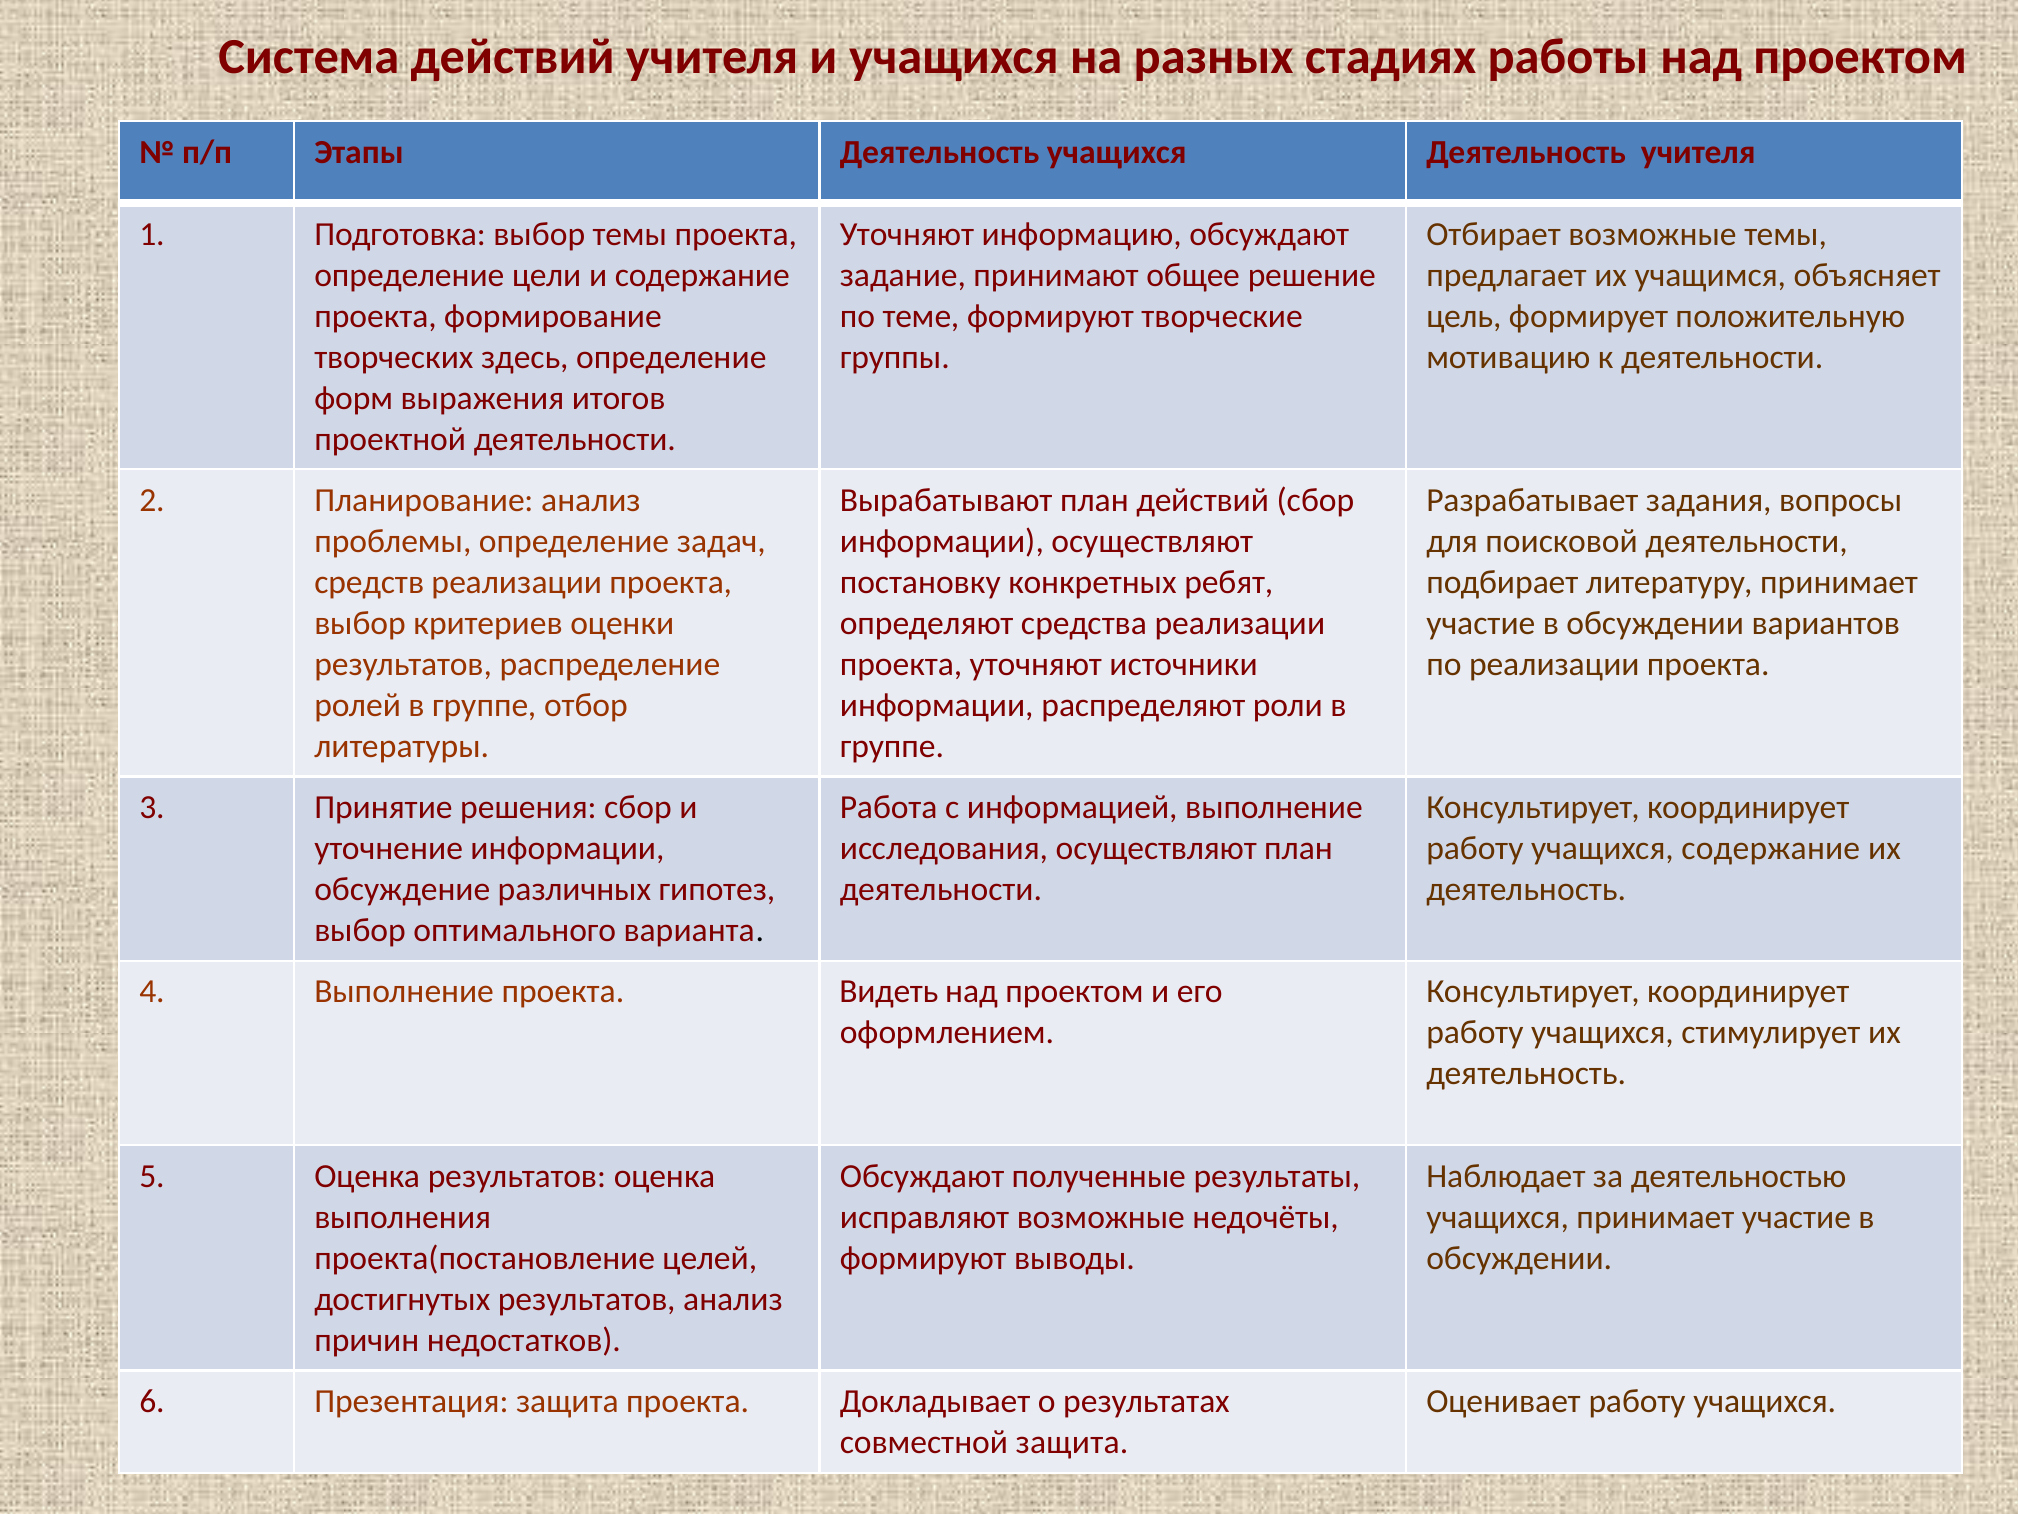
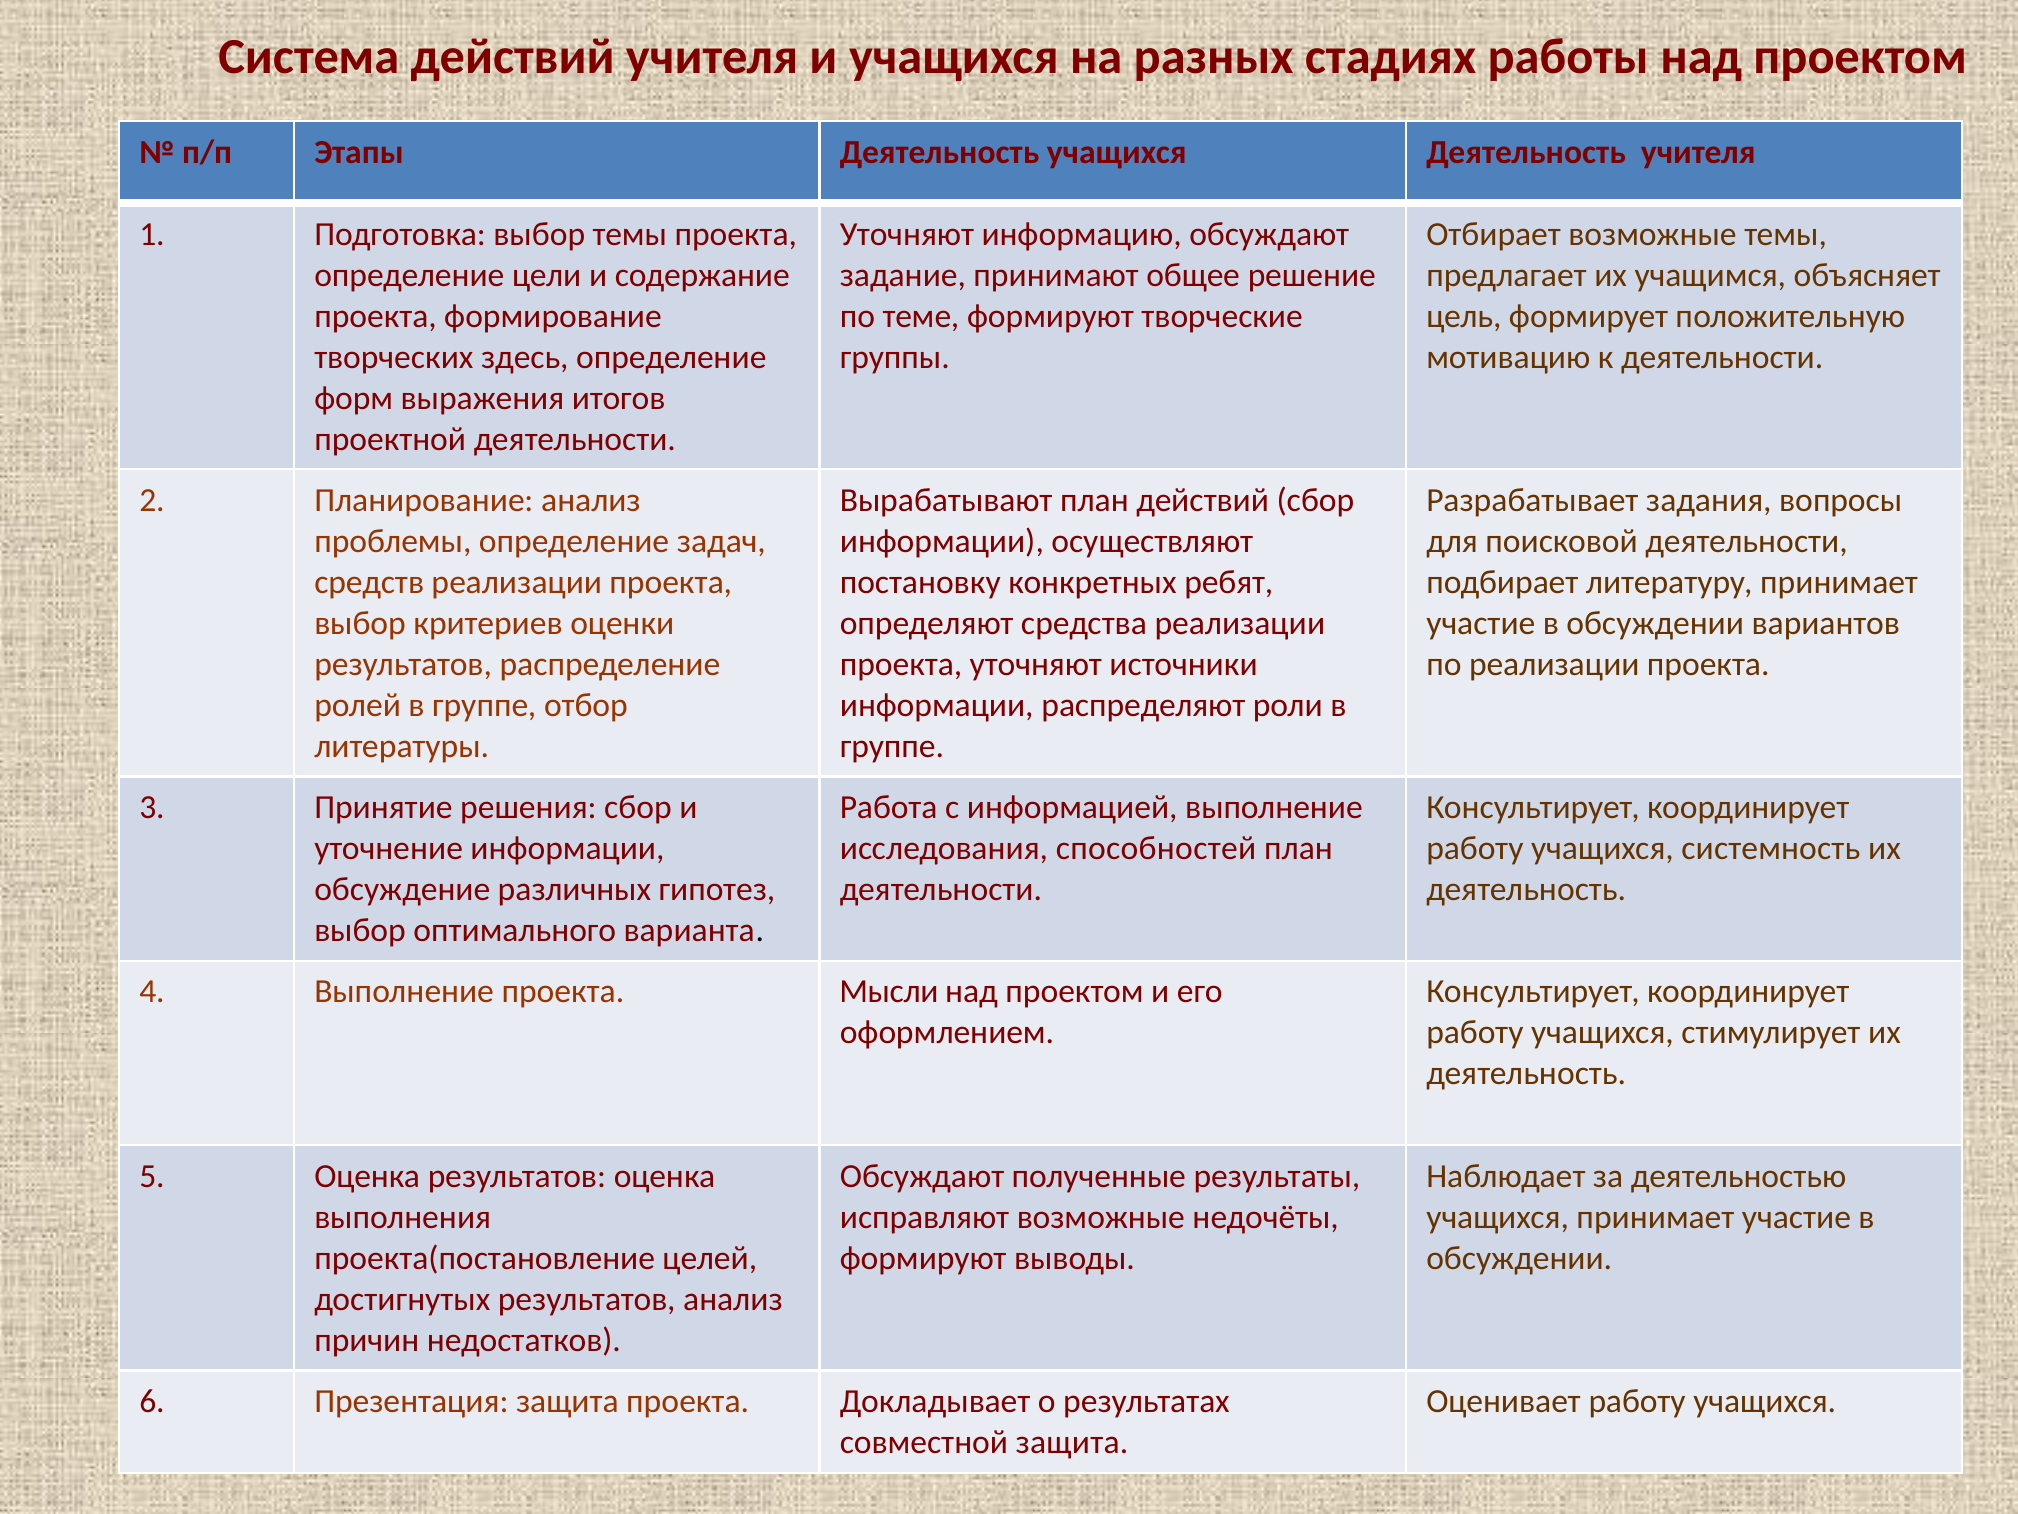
исследования осуществляют: осуществляют -> способностей (1156, 848)
учащихся содержание: содержание -> системность (1771, 848)
Видеть: Видеть -> Мысли (889, 992)
